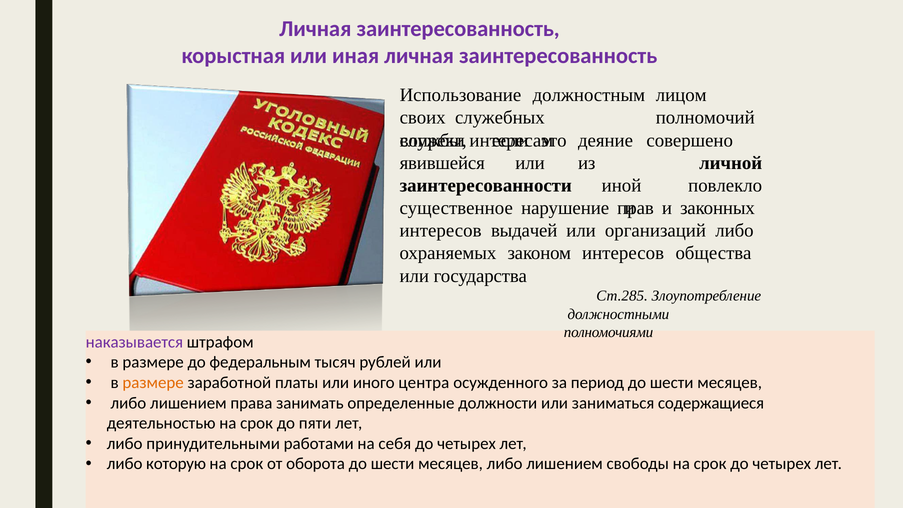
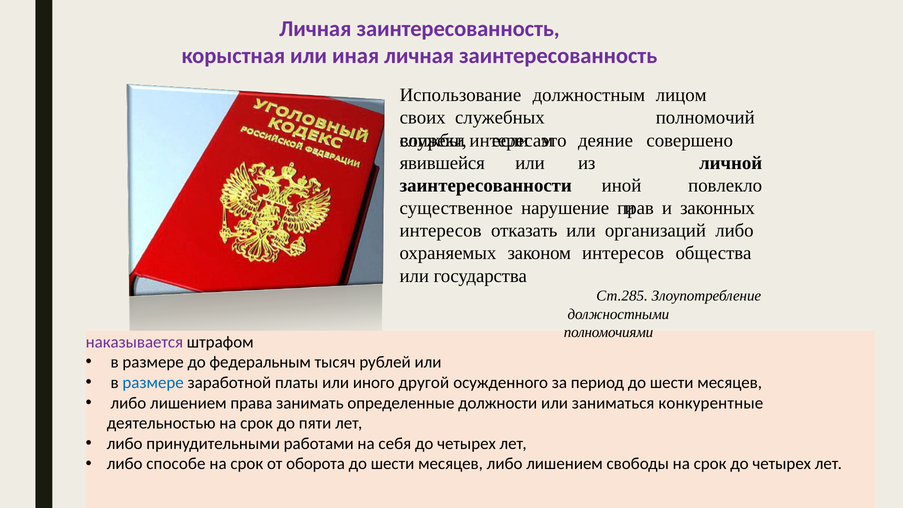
выдачей: выдачей -> отказать (524, 231)
размере colour: orange -> blue (153, 383)
центра: центра -> другой (424, 383)
содержащиеся: содержащиеся -> конкурентные (711, 403)
которую: которую -> способе (176, 464)
